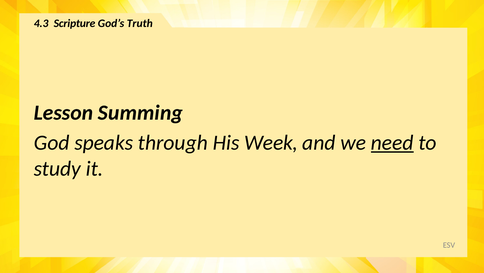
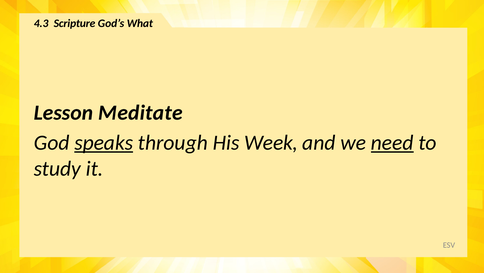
Truth: Truth -> What (140, 24)
Summing: Summing -> Meditate (140, 113)
speaks underline: none -> present (104, 143)
